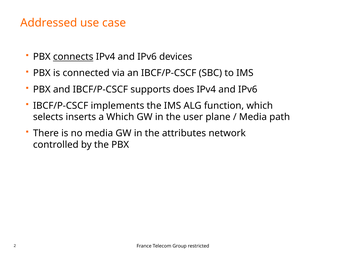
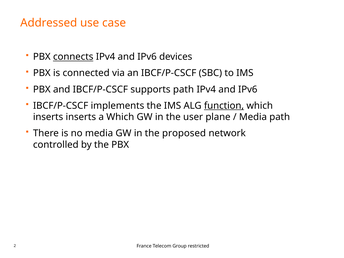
supports does: does -> path (183, 89)
function underline: none -> present (224, 106)
selects: selects -> inserts (48, 117)
attributes: attributes -> proposed (184, 133)
